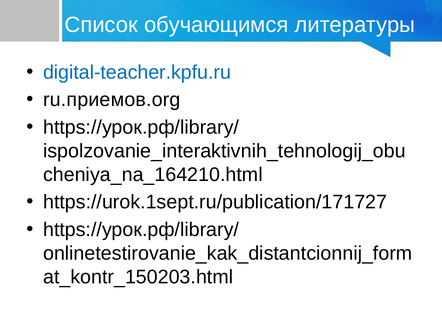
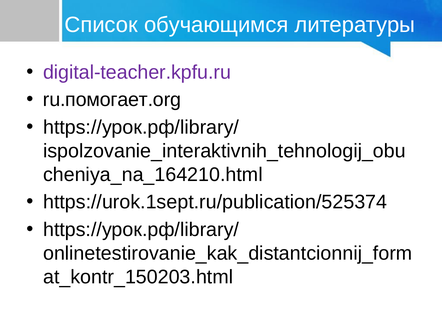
digital-teacher.kpfu.ru colour: blue -> purple (137, 72)
ru.приемов.org: ru.приемов.org -> ru.помогает.org (112, 100)
https://urok.1sept.ru/publication/171727: https://urok.1sept.ru/publication/171727 -> https://urok.1sept.ru/publication/525374 (215, 202)
